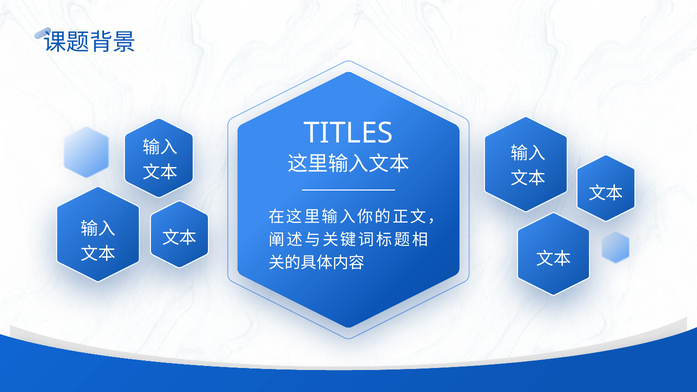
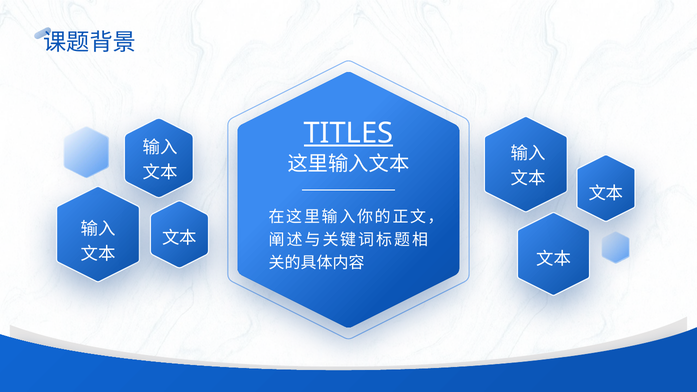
TITLES underline: none -> present (348, 133)
